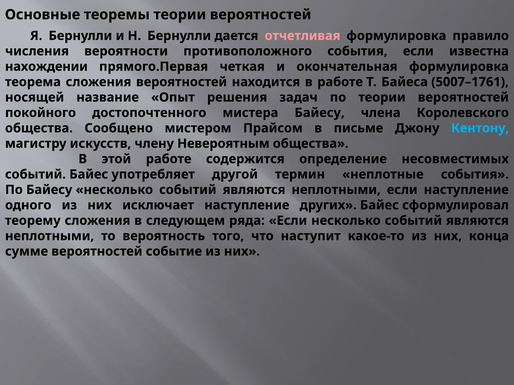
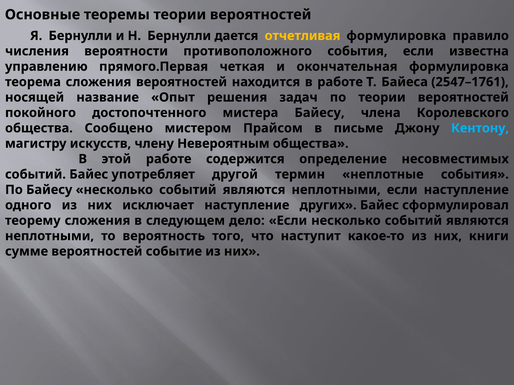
отчетливая colour: pink -> yellow (302, 36)
нахождении: нахождении -> управлению (46, 67)
5007–1761: 5007–1761 -> 2547–1761 (470, 82)
ряда: ряда -> дело (247, 221)
конца: конца -> книги (489, 236)
